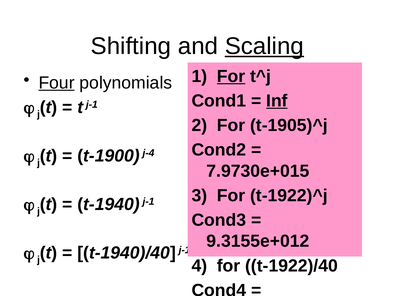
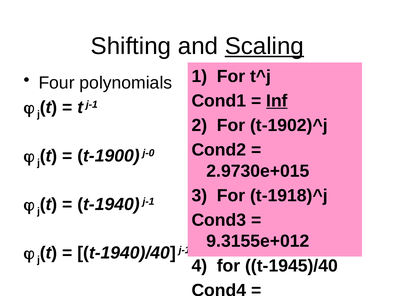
For underline: present -> none (231, 76)
Four underline: present -> none (57, 83)
t-1905)^j: t-1905)^j -> t-1902)^j (289, 125)
j-4: j-4 -> j-0 (148, 153)
7.9730e+015: 7.9730e+015 -> 2.9730e+015 (258, 171)
t-1922)^j: t-1922)^j -> t-1918)^j (289, 196)
t-1922)/40: t-1922)/40 -> t-1945)/40 (292, 266)
